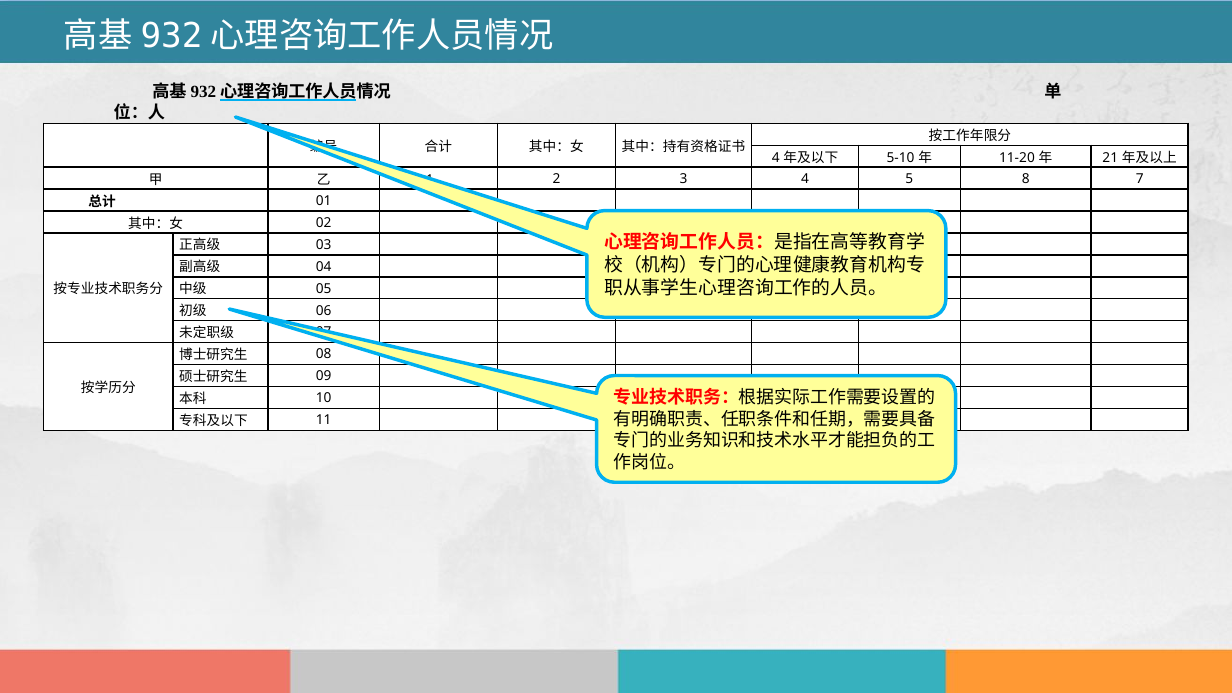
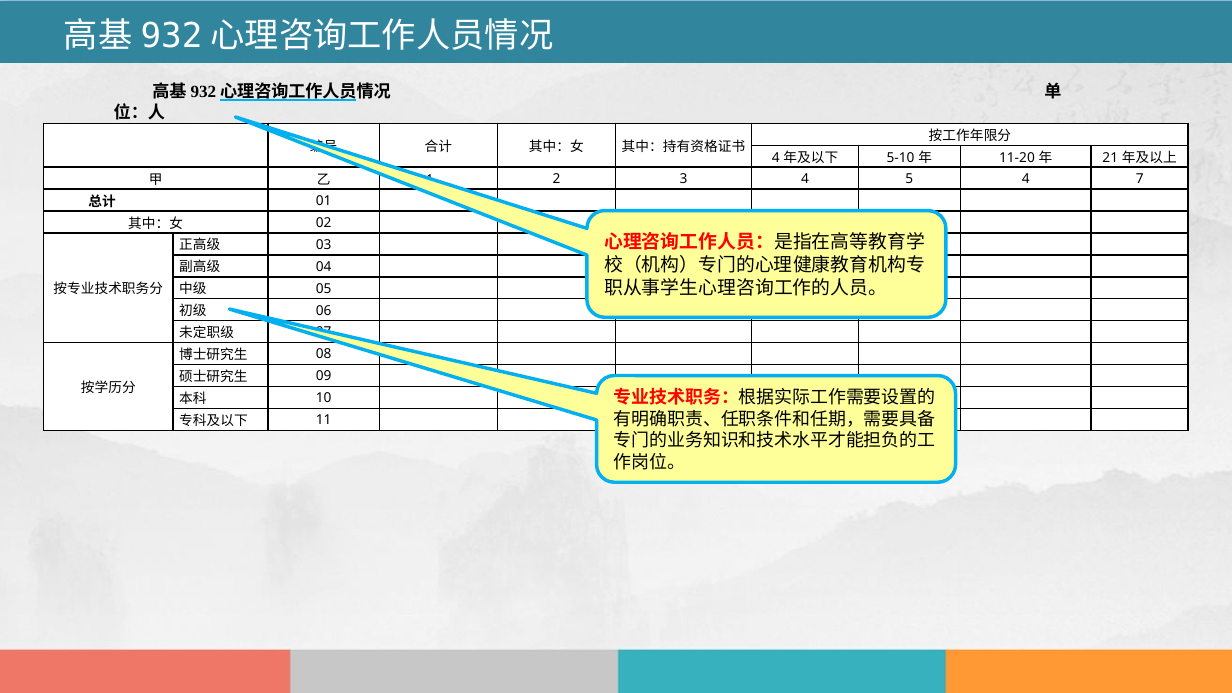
8: 8 -> 4 (1026, 179)
